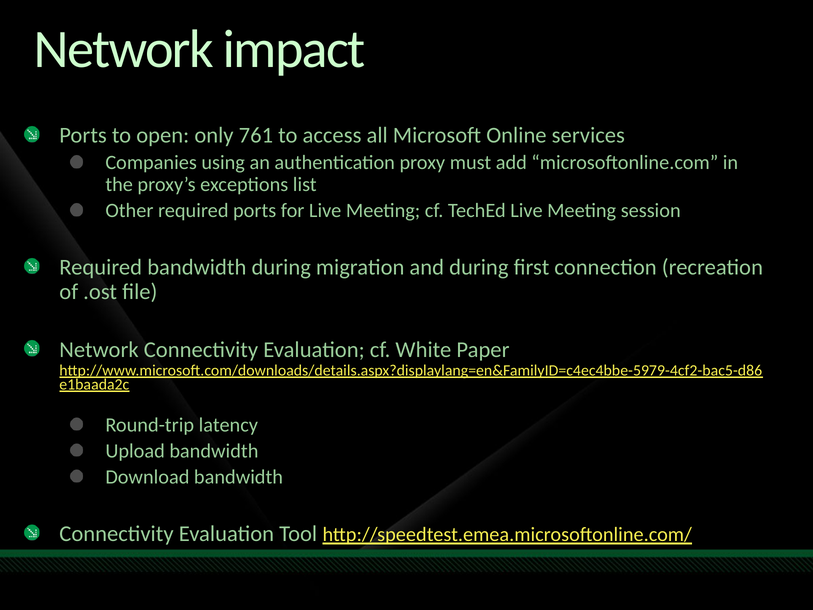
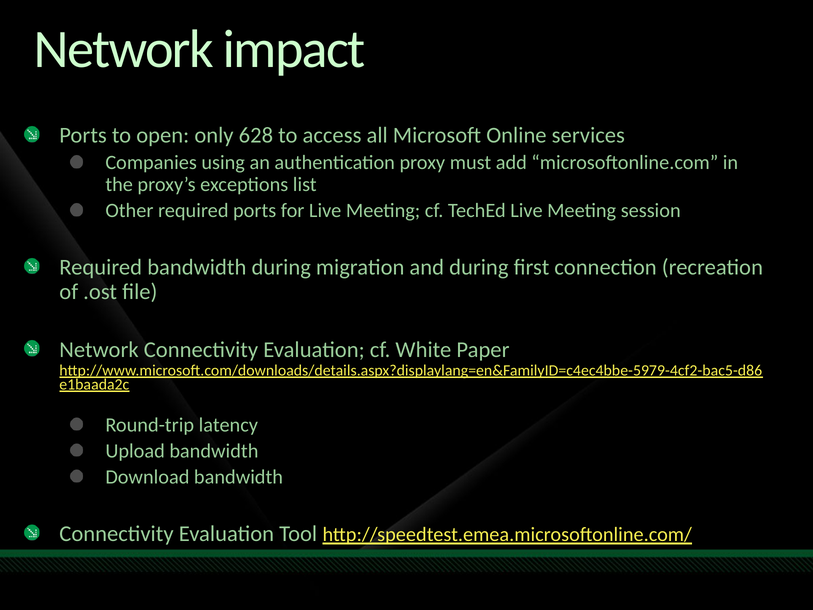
761: 761 -> 628 (256, 135)
